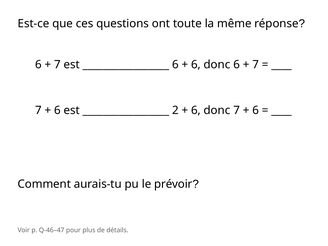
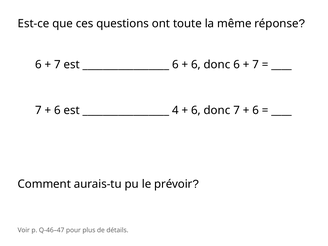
2: 2 -> 4 (175, 110)
